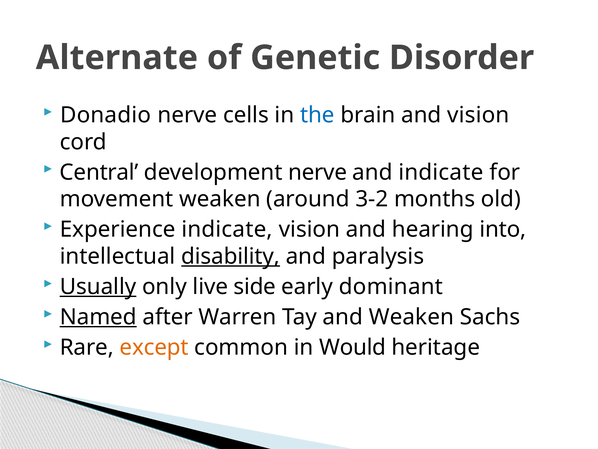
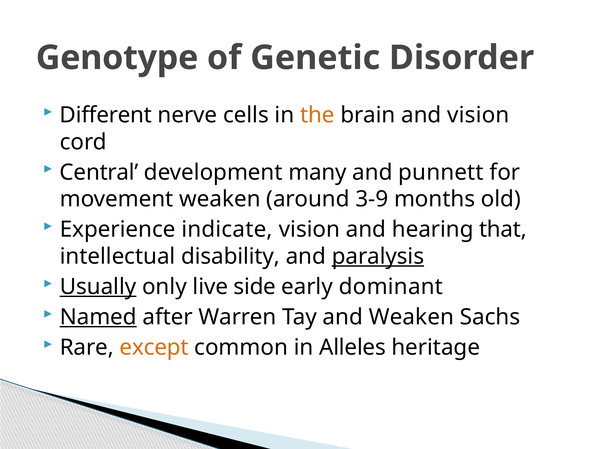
Alternate: Alternate -> Genotype (117, 58)
Donadio: Donadio -> Different (106, 115)
the colour: blue -> orange (317, 115)
development nerve: nerve -> many (318, 172)
and indicate: indicate -> punnett (441, 172)
3-2: 3-2 -> 3-9 (372, 199)
into: into -> that (503, 229)
disability underline: present -> none (231, 256)
paralysis underline: none -> present (378, 256)
Would: Would -> Alleles (353, 347)
